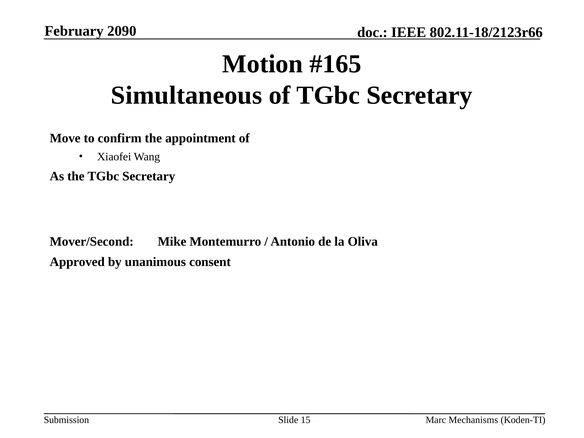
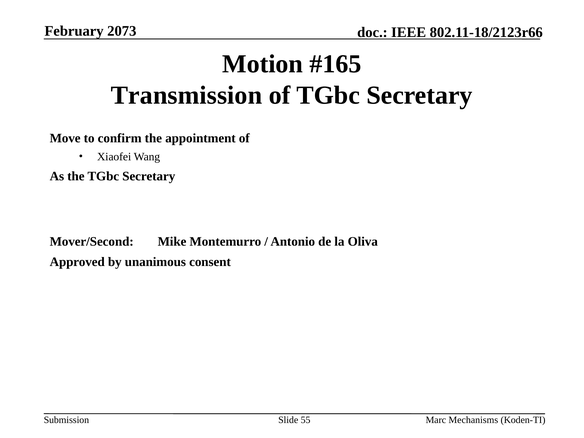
2090: 2090 -> 2073 (122, 31)
Simultaneous: Simultaneous -> Transmission (187, 95)
15: 15 -> 55 (306, 420)
